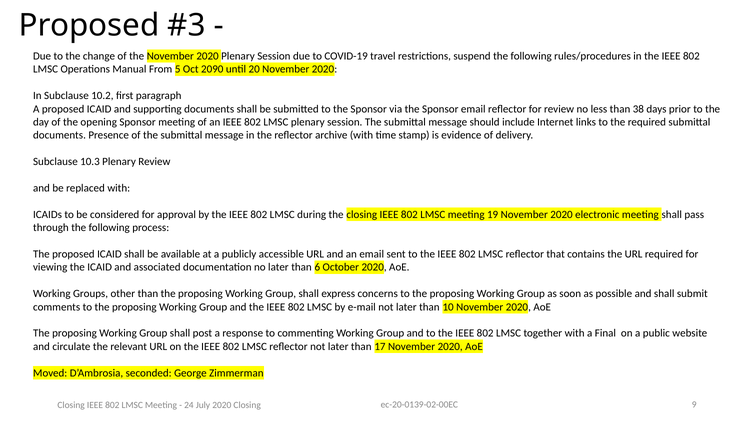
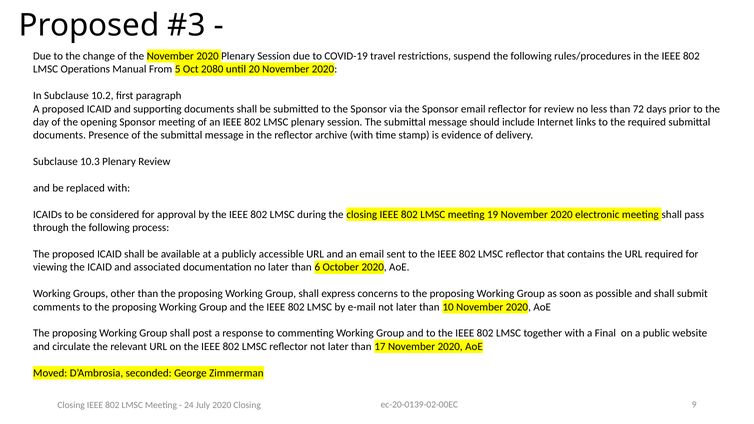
2090: 2090 -> 2080 (212, 69)
38: 38 -> 72 (638, 109)
